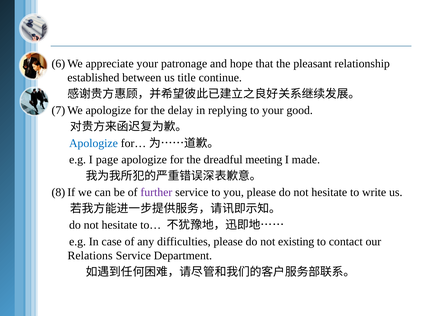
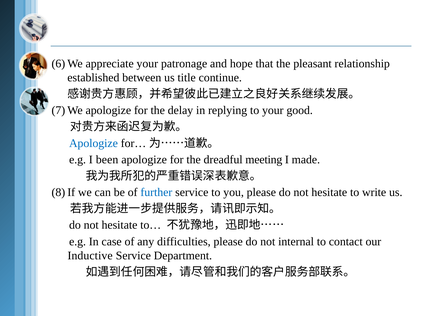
page: page -> been (107, 159)
further colour: purple -> blue (156, 192)
existing: existing -> internal (296, 241)
Relations: Relations -> Inductive (90, 255)
